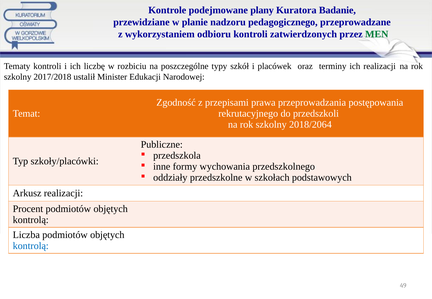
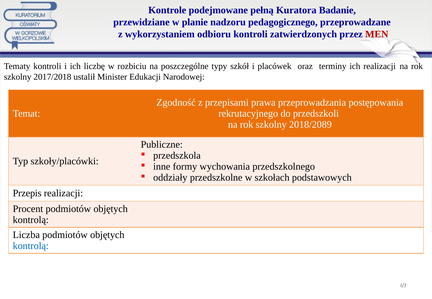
plany: plany -> pełną (262, 10)
MEN colour: green -> red (377, 34)
2018/2064: 2018/2064 -> 2018/2089 (310, 125)
Arkusz: Arkusz -> Przepis (27, 193)
